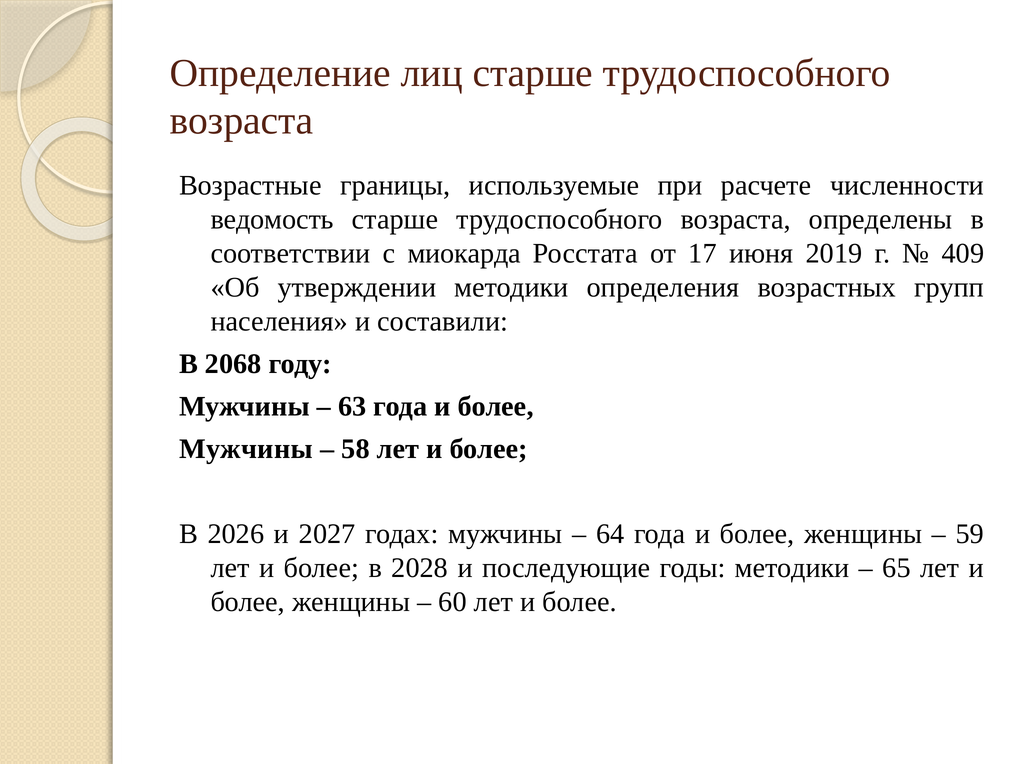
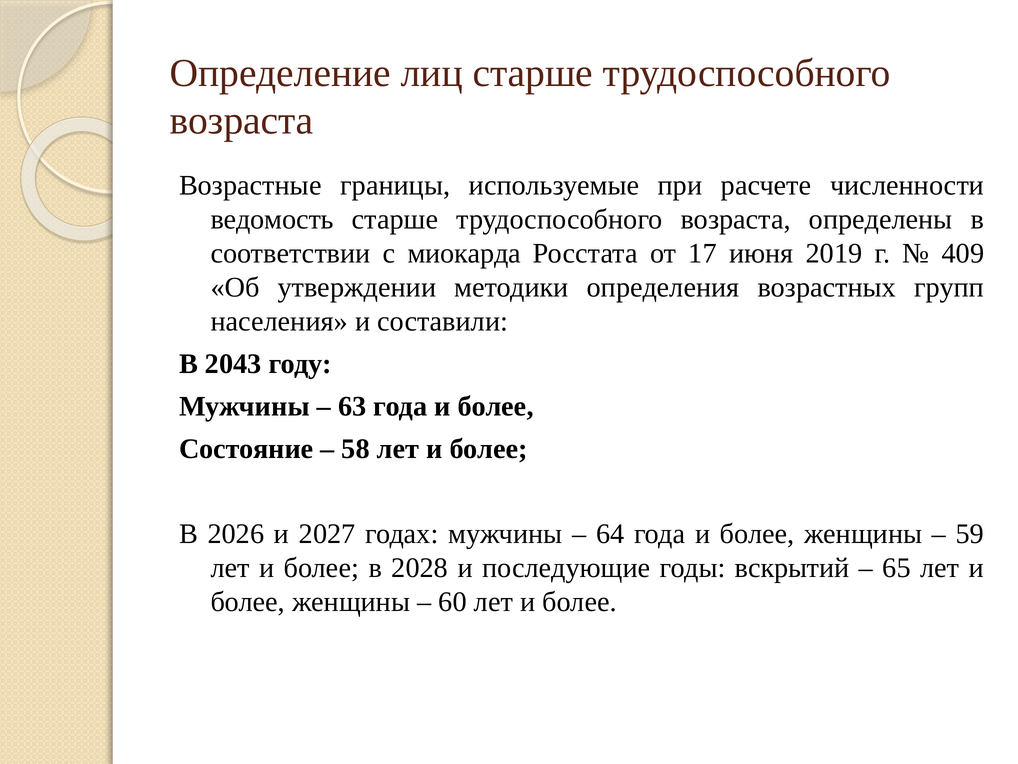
2068: 2068 -> 2043 (233, 364)
Мужчины: Мужчины -> Состояние (246, 449)
годы методики: методики -> вскрытий (792, 568)
